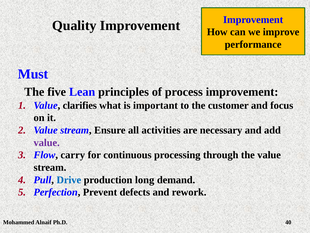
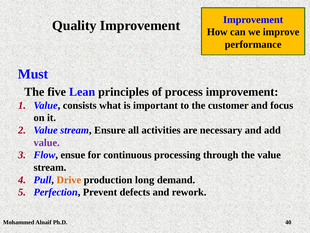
clarifies: clarifies -> consists (80, 105)
carry: carry -> ensue (73, 155)
Drive colour: blue -> orange (69, 180)
